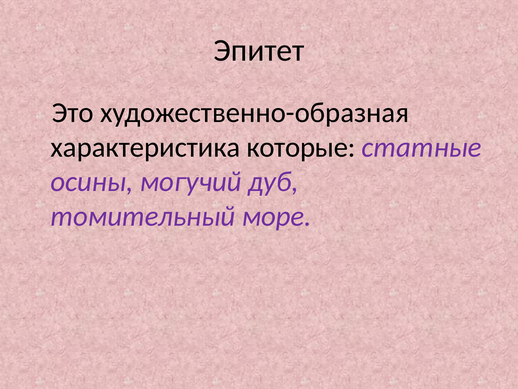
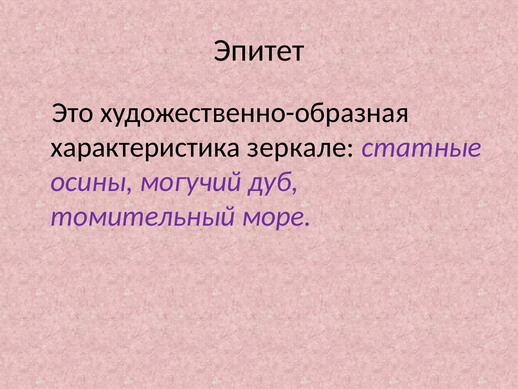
которые: которые -> зеркале (301, 147)
